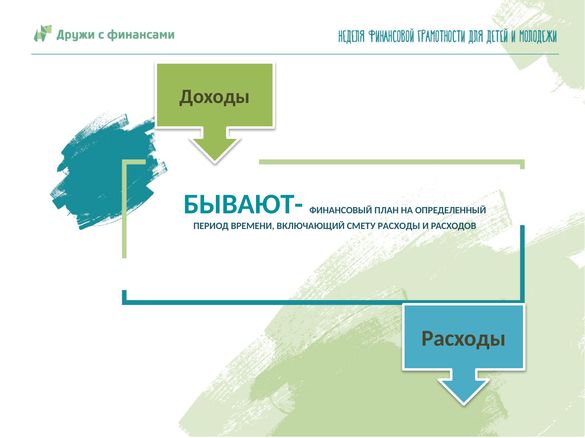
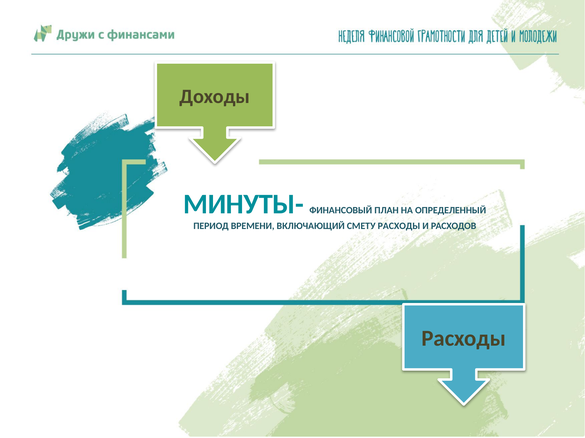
БЫВАЮТ-: БЫВАЮТ- -> МИНУТЫ- (243, 205)
